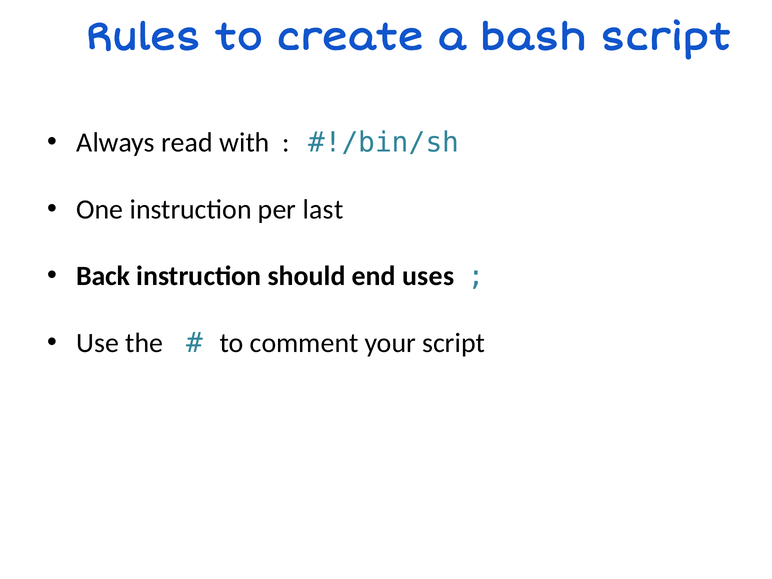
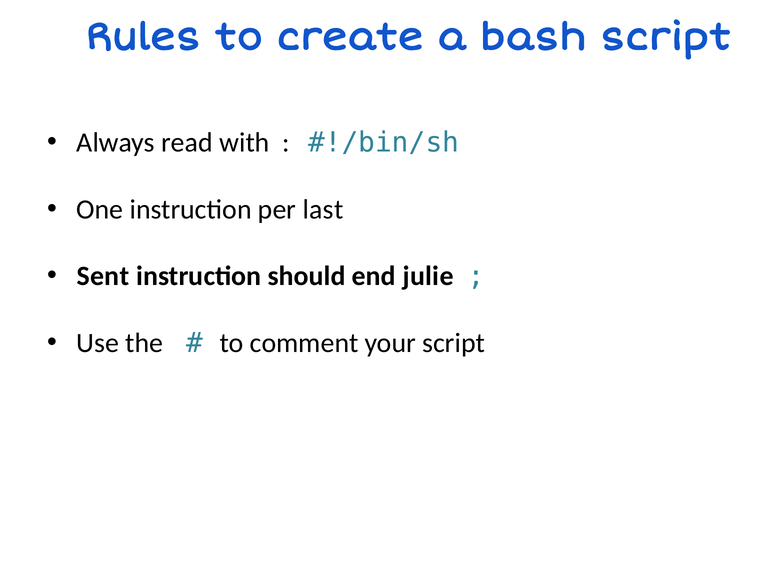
Back: Back -> Sent (103, 276)
uses: uses -> julie (428, 276)
